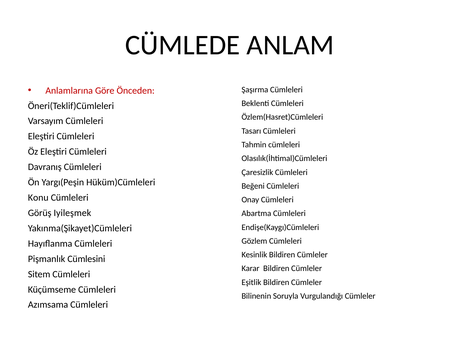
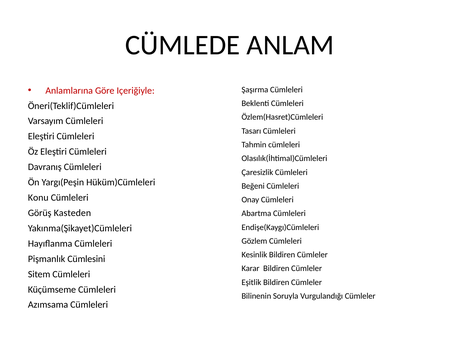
Önceden: Önceden -> Içeriğiyle (136, 90)
Iyileşmek: Iyileşmek -> Kasteden (72, 213)
